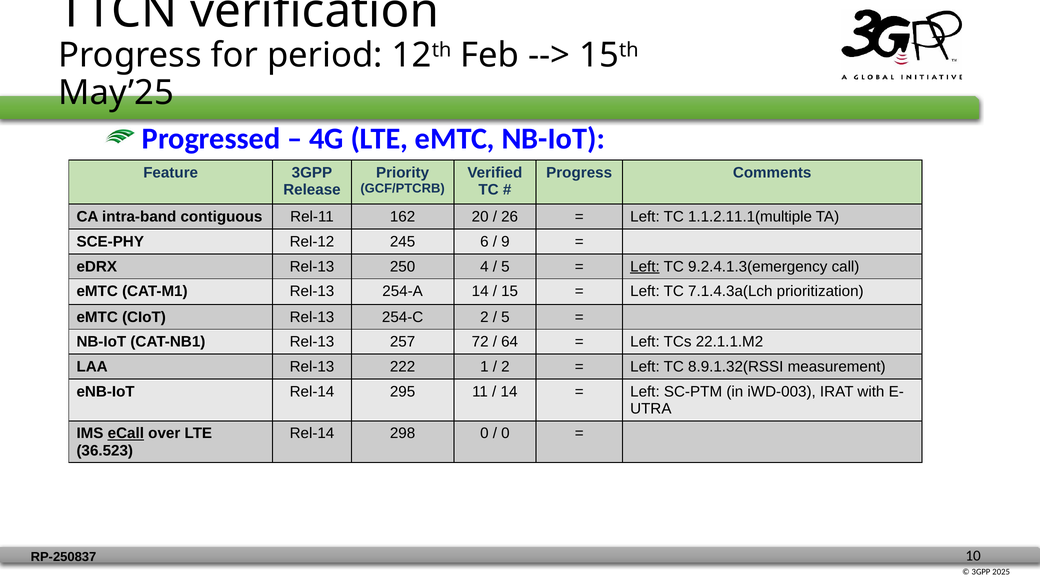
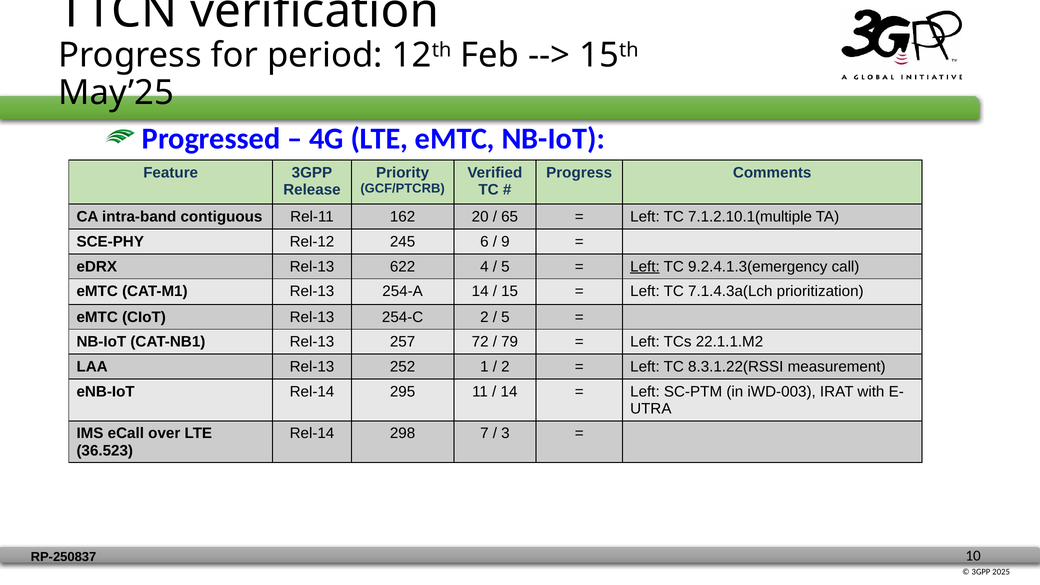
26: 26 -> 65 (510, 217)
1.1.2.11.1(multiple: 1.1.2.11.1(multiple -> 7.1.2.10.1(multiple (750, 217)
250: 250 -> 622 (403, 267)
64: 64 -> 79 (510, 342)
222: 222 -> 252 (403, 367)
8.9.1.32(RSSI: 8.9.1.32(RSSI -> 8.3.1.22(RSSI (736, 367)
eCall underline: present -> none (126, 433)
298 0: 0 -> 7 (484, 433)
0: 0 -> 3 (505, 433)
